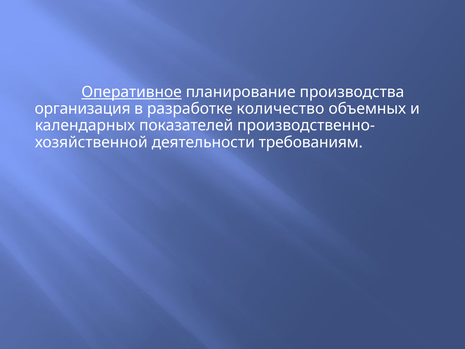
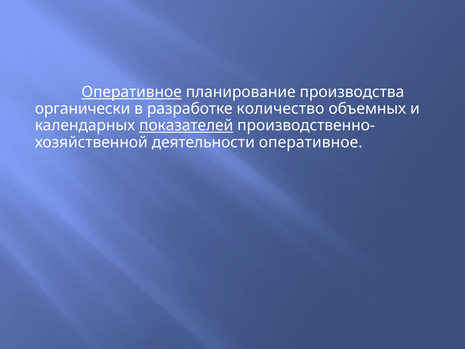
организация: организация -> органически (83, 109)
показателей underline: none -> present (186, 125)
деятельности требованиям: требованиям -> оперативное (311, 142)
